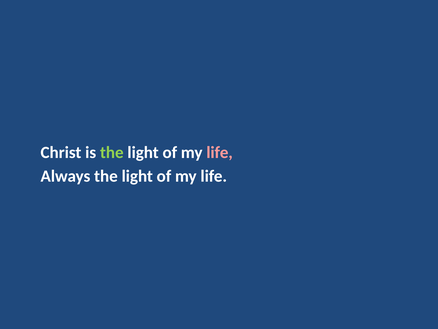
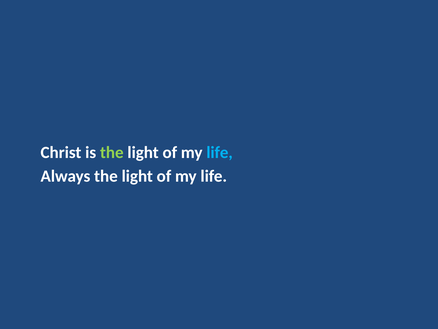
life colour: pink -> light blue (220, 152)
